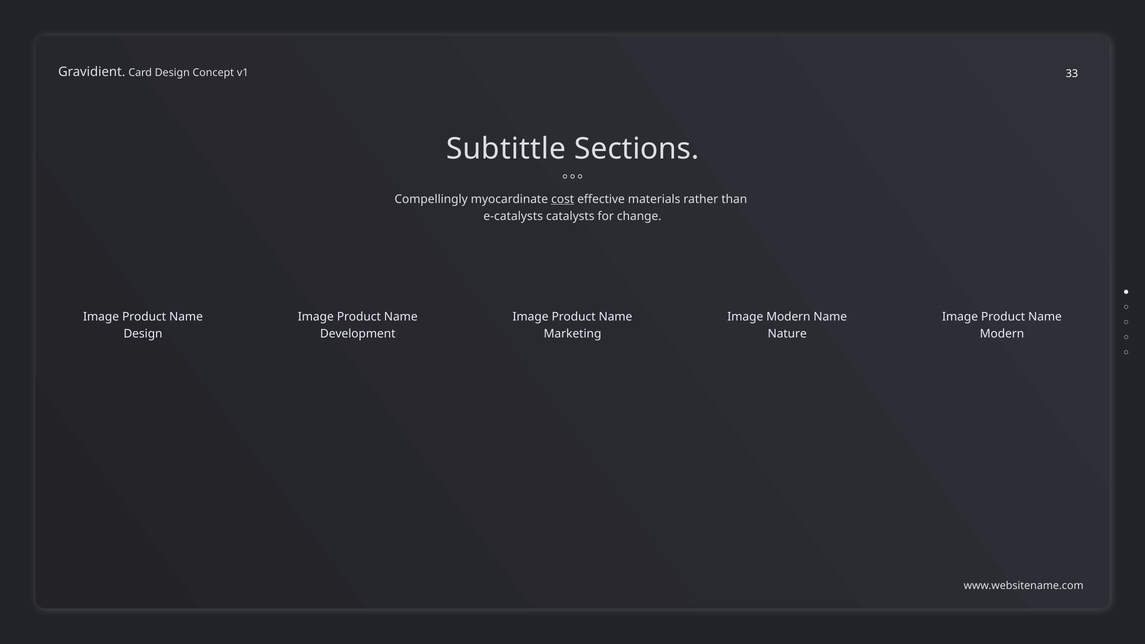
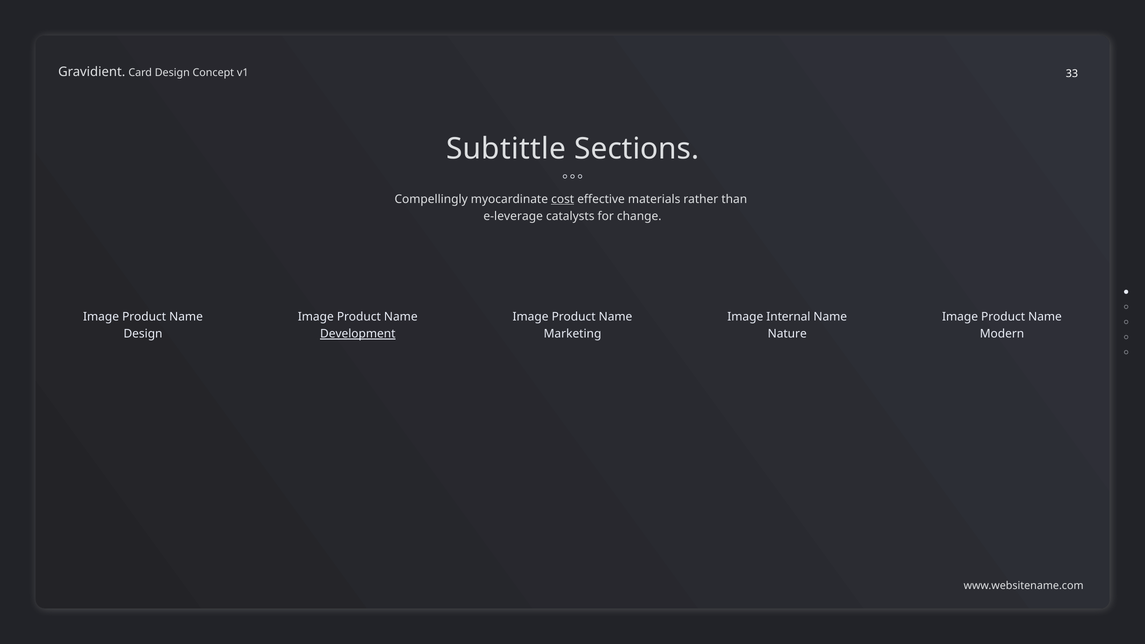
e-catalysts: e-catalysts -> e-leverage (513, 216)
Image Modern: Modern -> Internal (788, 317)
Development underline: none -> present (358, 334)
